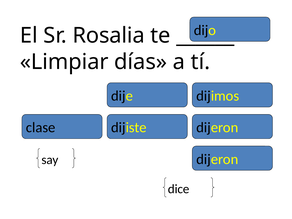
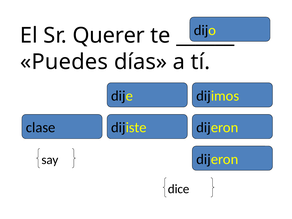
Rosalia: Rosalia -> Querer (109, 36)
Limpiar: Limpiar -> Puedes (64, 62)
